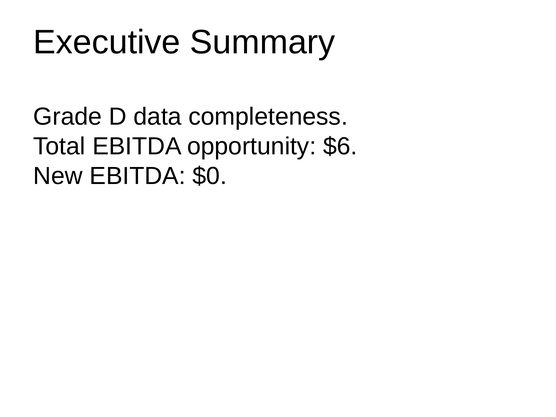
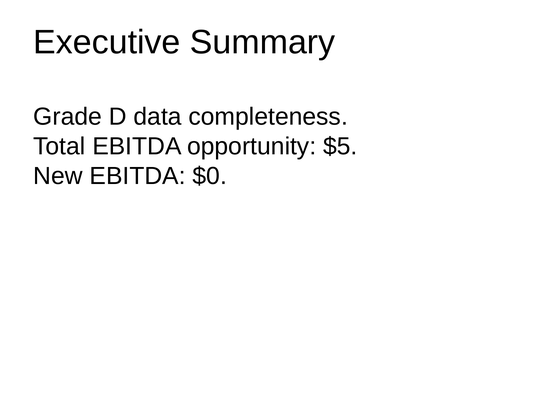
$6: $6 -> $5 (340, 146)
